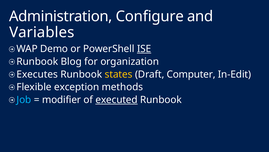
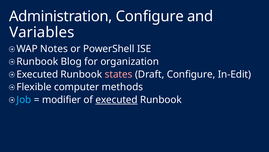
Demo: Demo -> Notes (54, 49)
ISE underline: present -> none (144, 49)
Executes: Executes -> Executed (37, 74)
states colour: yellow -> pink (119, 74)
Draft Computer: Computer -> Configure (191, 74)
exception: exception -> computer (77, 87)
